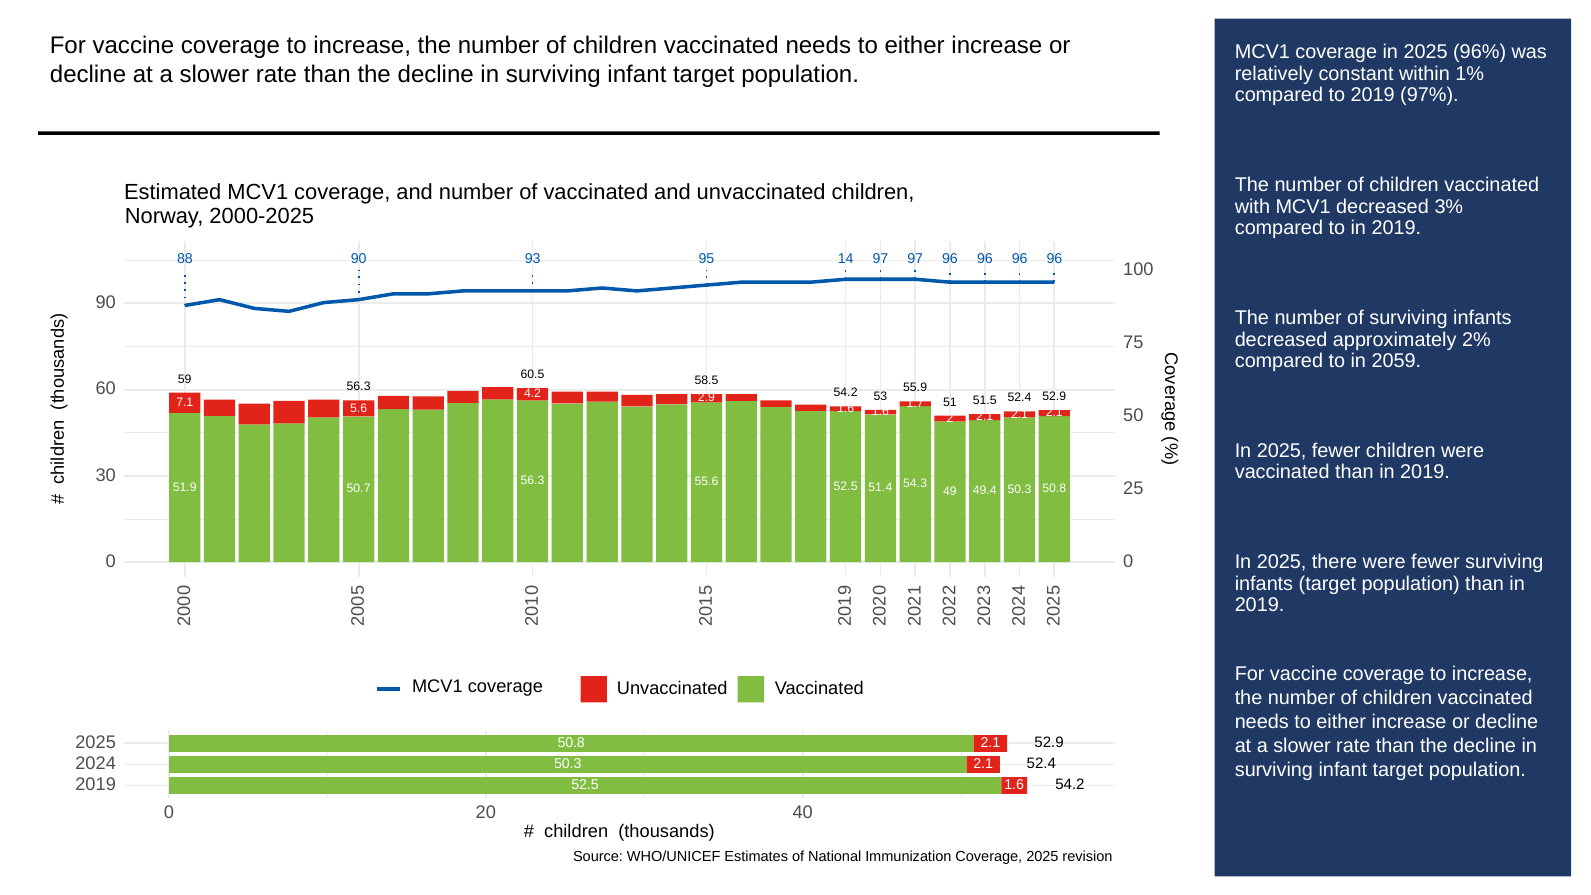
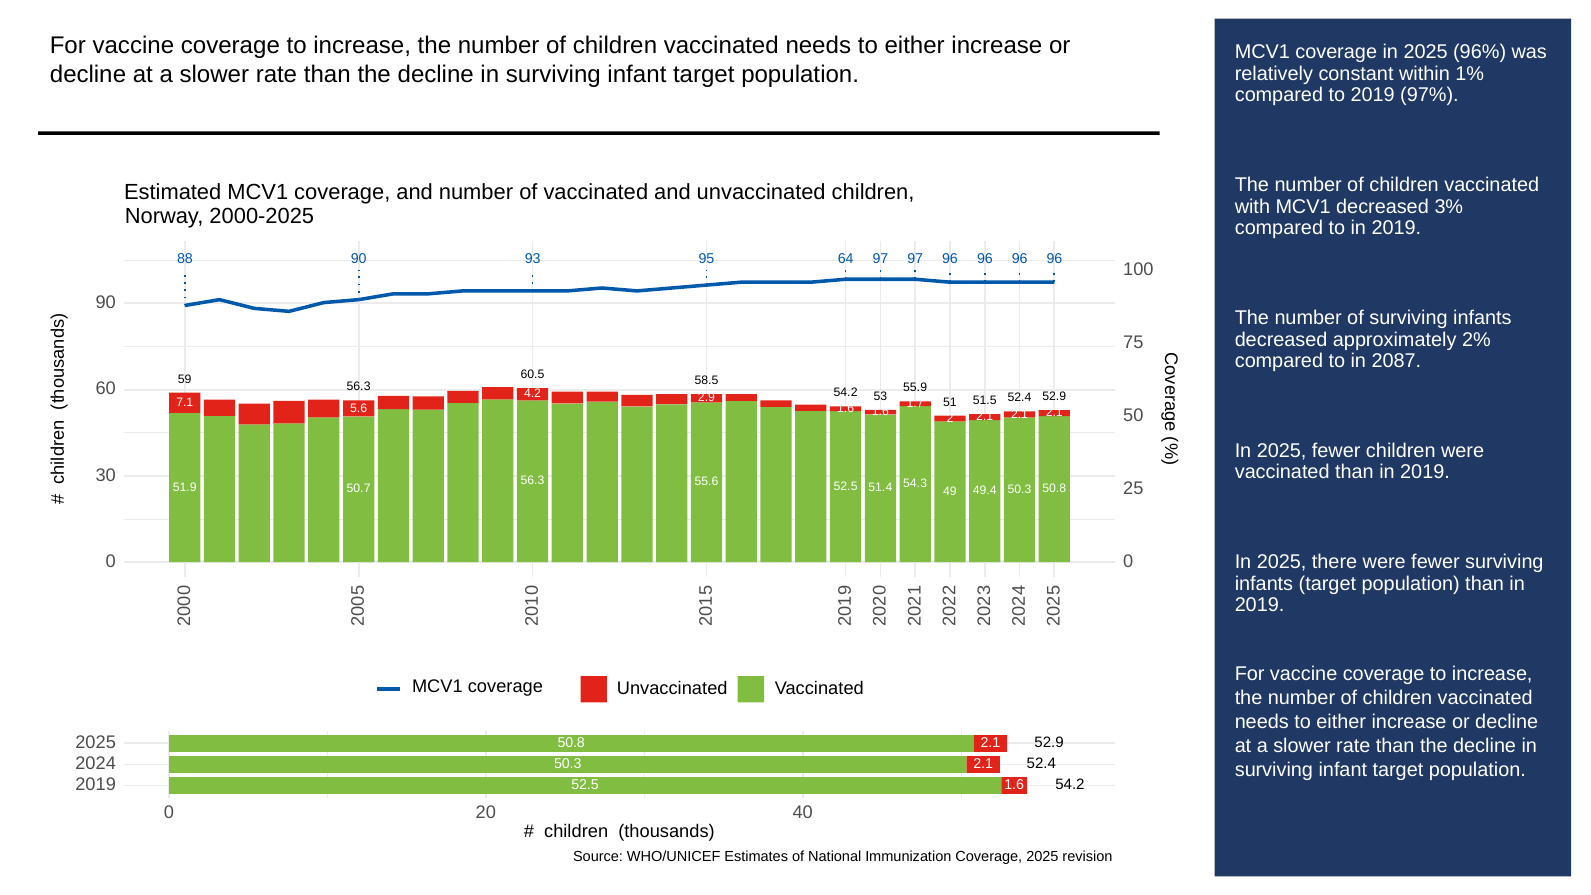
14: 14 -> 64 (846, 259)
2059: 2059 -> 2087 (1396, 361)
